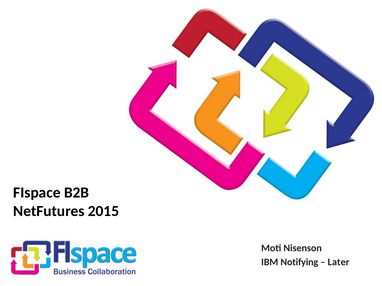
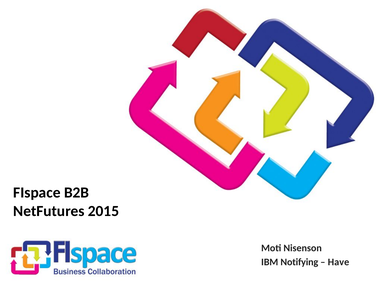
Later: Later -> Have (339, 263)
